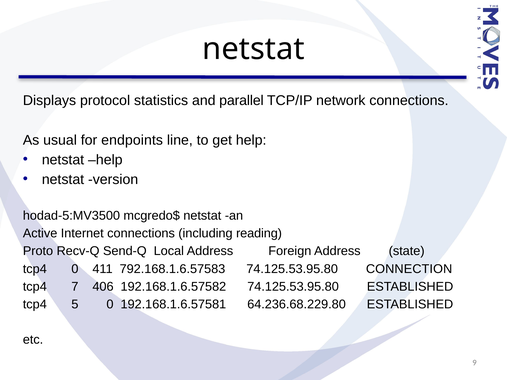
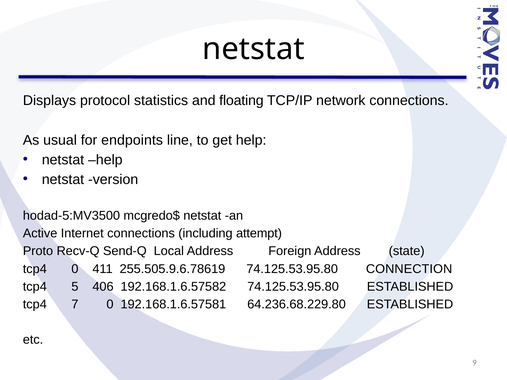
parallel: parallel -> floating (241, 101)
reading: reading -> attempt (259, 234)
792.168.1.6.57583: 792.168.1.6.57583 -> 255.505.9.6.78619 (172, 269)
7: 7 -> 5 (75, 287)
5: 5 -> 7 (75, 305)
